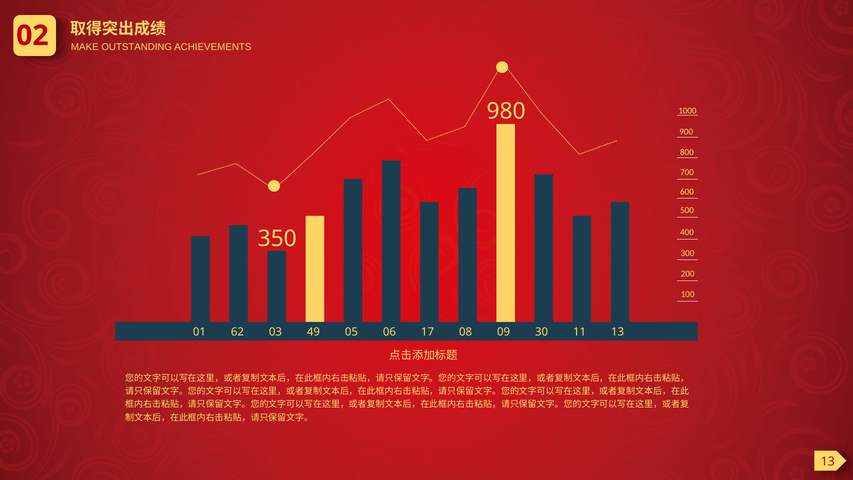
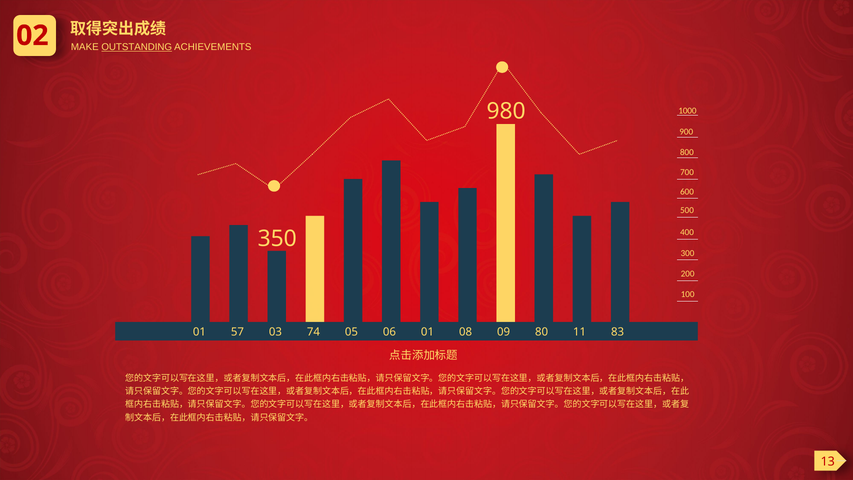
OUTSTANDING underline: none -> present (137, 47)
62: 62 -> 57 (237, 332)
49: 49 -> 74 (313, 332)
06 17: 17 -> 01 (428, 332)
30: 30 -> 80 (542, 332)
11 13: 13 -> 83 (618, 332)
